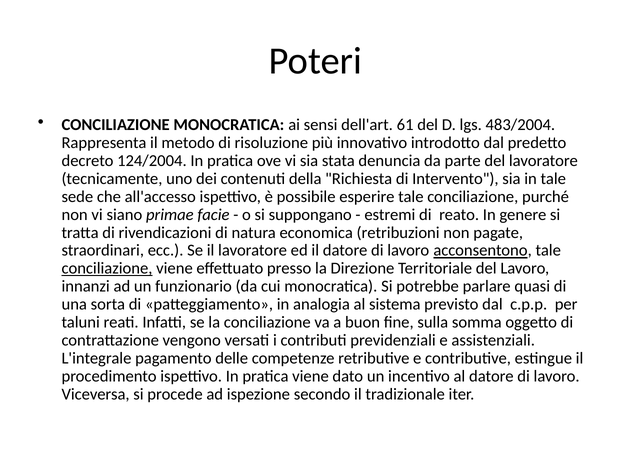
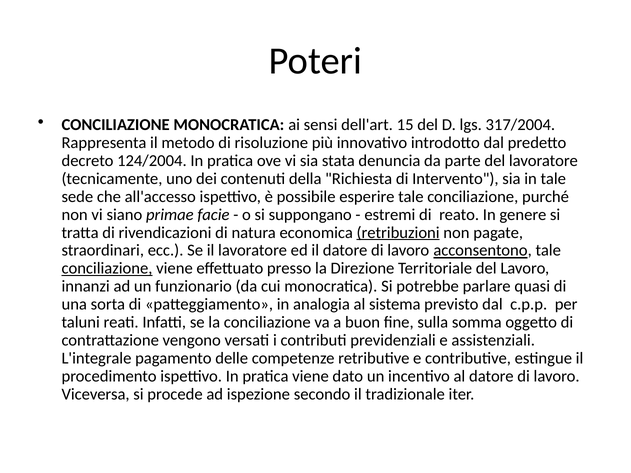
61: 61 -> 15 (405, 125)
483/2004: 483/2004 -> 317/2004 (520, 125)
retribuzioni underline: none -> present (398, 233)
